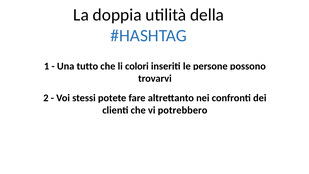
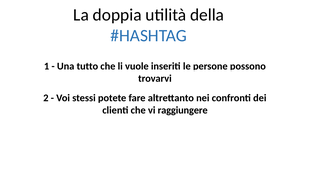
colori: colori -> vuole (137, 66)
potrebbero: potrebbero -> raggiungere (183, 110)
